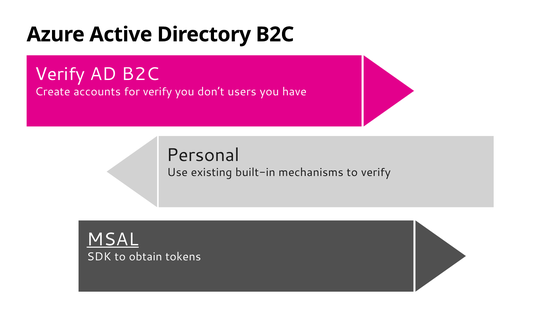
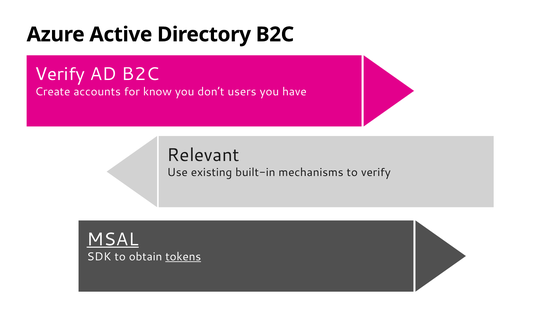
for verify: verify -> know (157, 92)
Personal: Personal -> Relevant (203, 155)
tokens underline: none -> present (183, 257)
